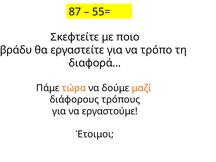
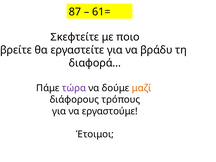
55=: 55= -> 61= (101, 12)
βράδυ: βράδυ -> βρείτε (16, 50)
τρόπο: τρόπο -> βράδυ (156, 50)
τώρα colour: orange -> purple (74, 88)
